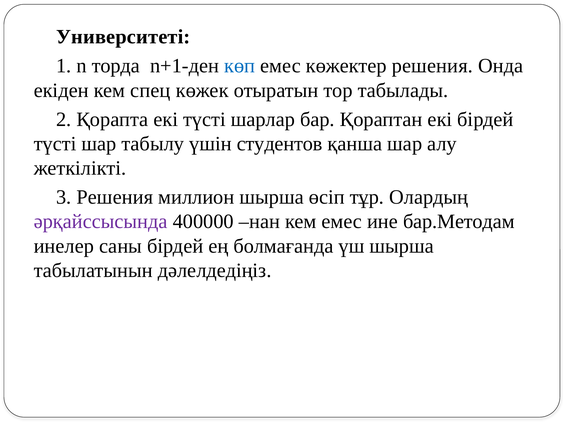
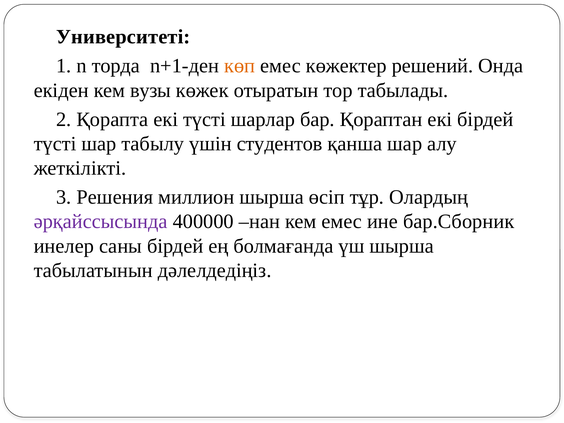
көп colour: blue -> orange (240, 66)
көжектер решения: решения -> решений (432, 66)
спец: спец -> вузы (151, 90)
бар.Методам: бар.Методам -> бар.Сборник (459, 222)
